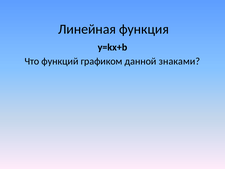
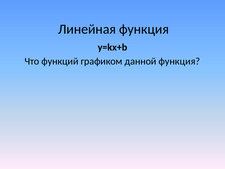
данной знаками: знаками -> функция (179, 61)
